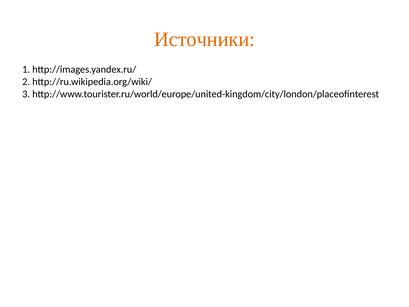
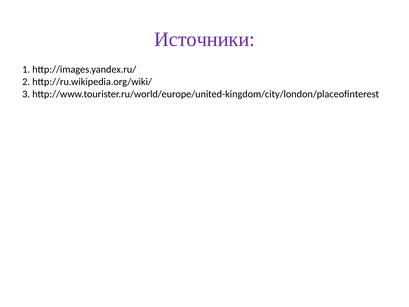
Источники colour: orange -> purple (205, 39)
